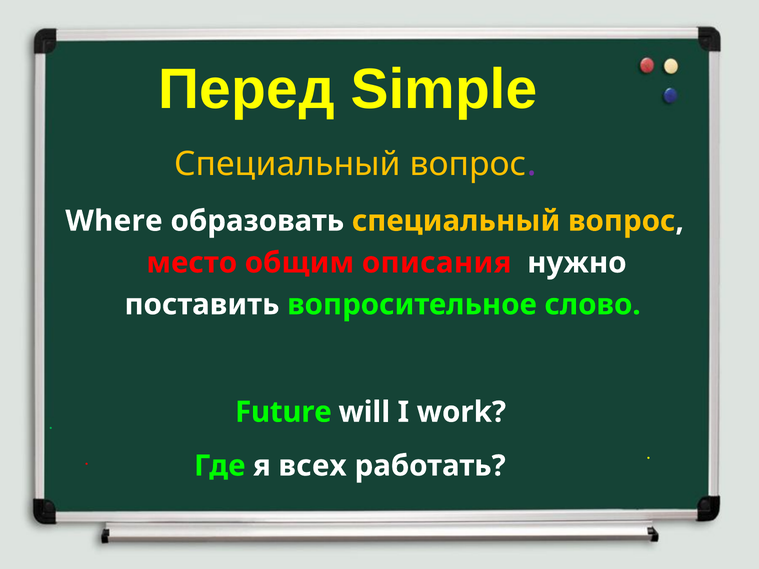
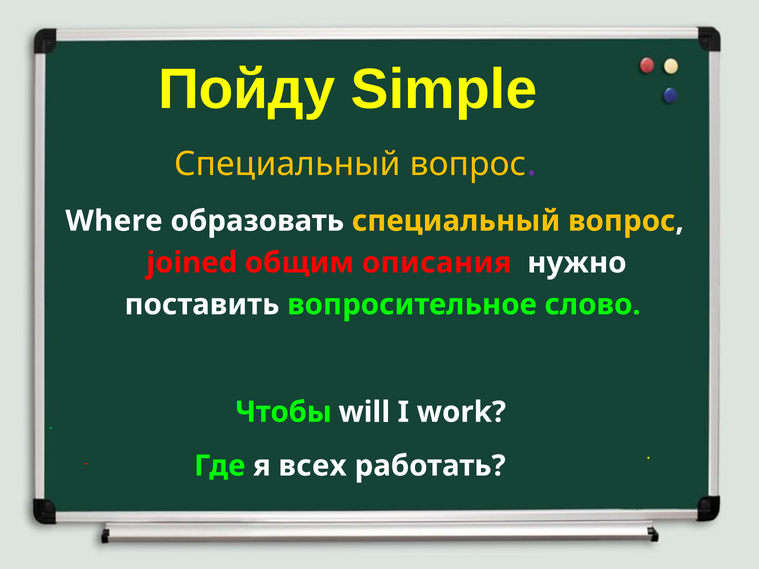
Перед: Перед -> Пойду (247, 89)
место: место -> joined (192, 263)
Future: Future -> Чтобы (283, 412)
